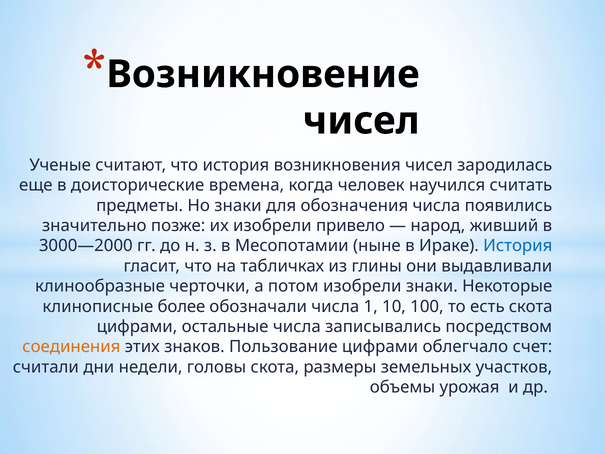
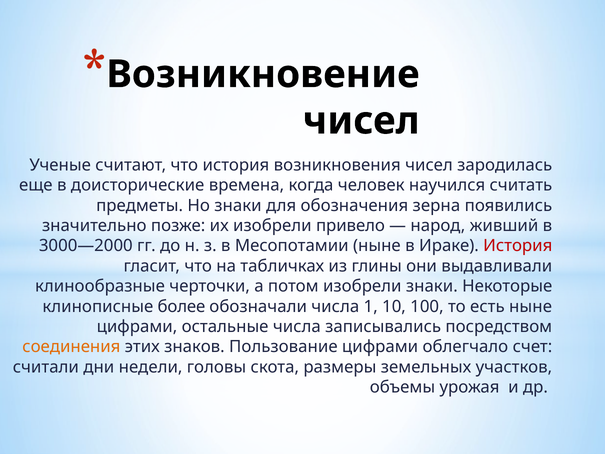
обозначения числа: числа -> зерна (436, 205)
История colour: blue -> red (518, 246)
есть скота: скота -> ныне (531, 306)
